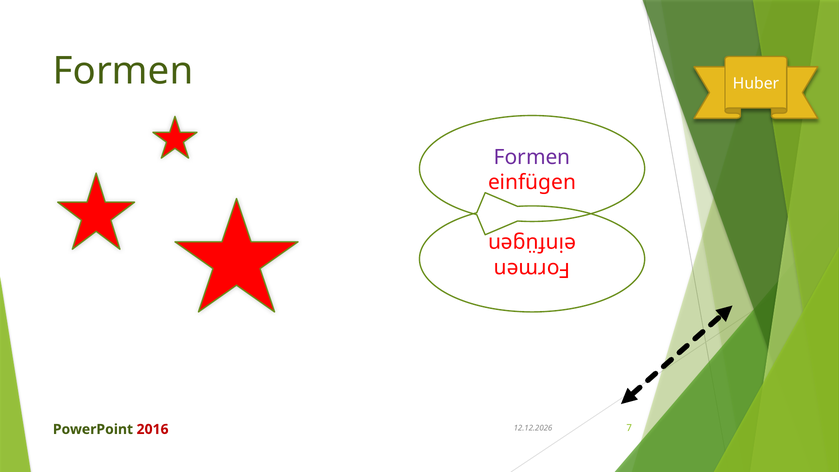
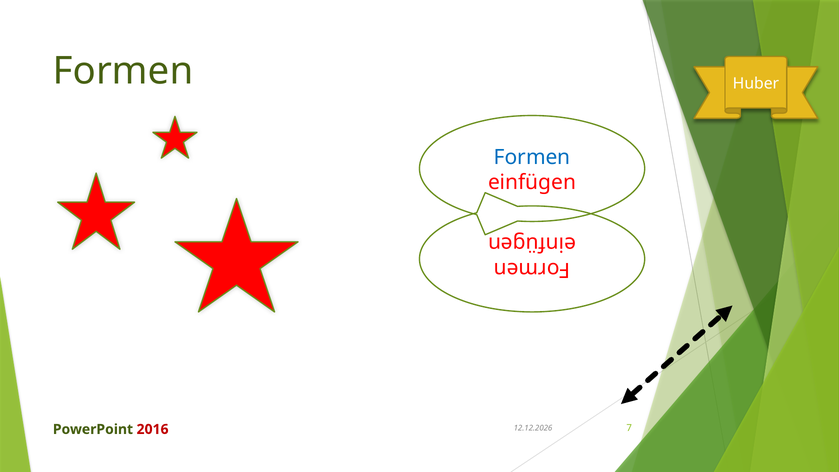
Formen colour: purple -> blue (532, 157)
